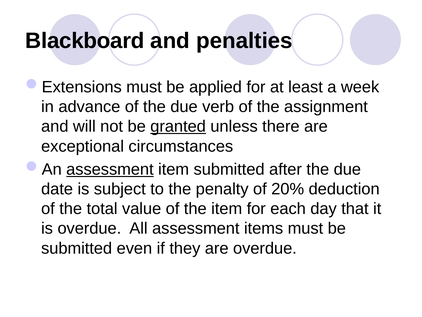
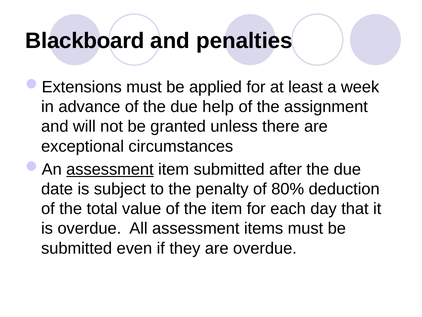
verb: verb -> help (218, 107)
granted underline: present -> none (178, 126)
20%: 20% -> 80% (288, 189)
